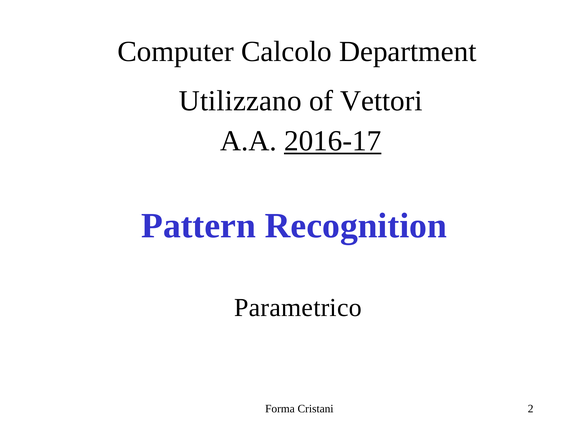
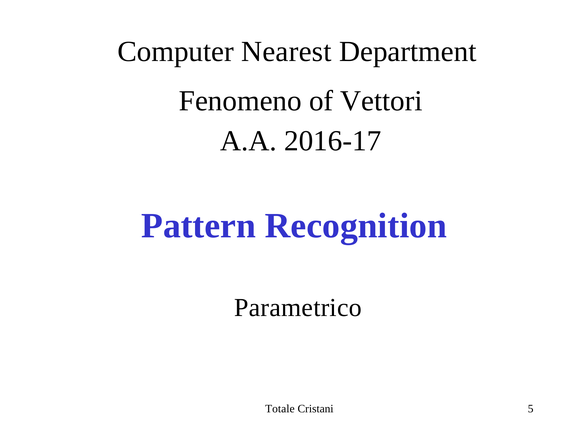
Calcolo: Calcolo -> Nearest (286, 52)
Utilizzano: Utilizzano -> Fenomeno (240, 101)
2016-17 underline: present -> none (333, 141)
Forma: Forma -> Totale (280, 409)
2: 2 -> 5 (531, 409)
